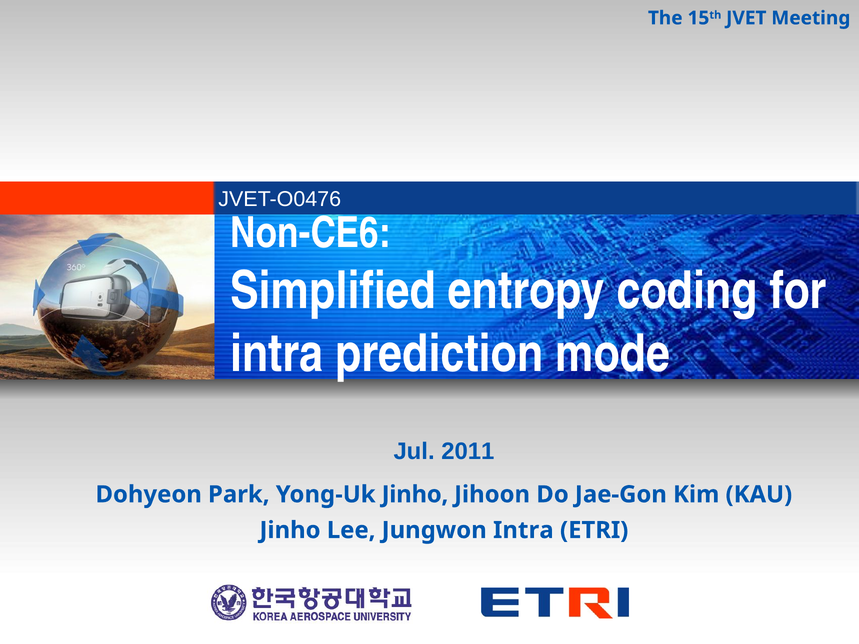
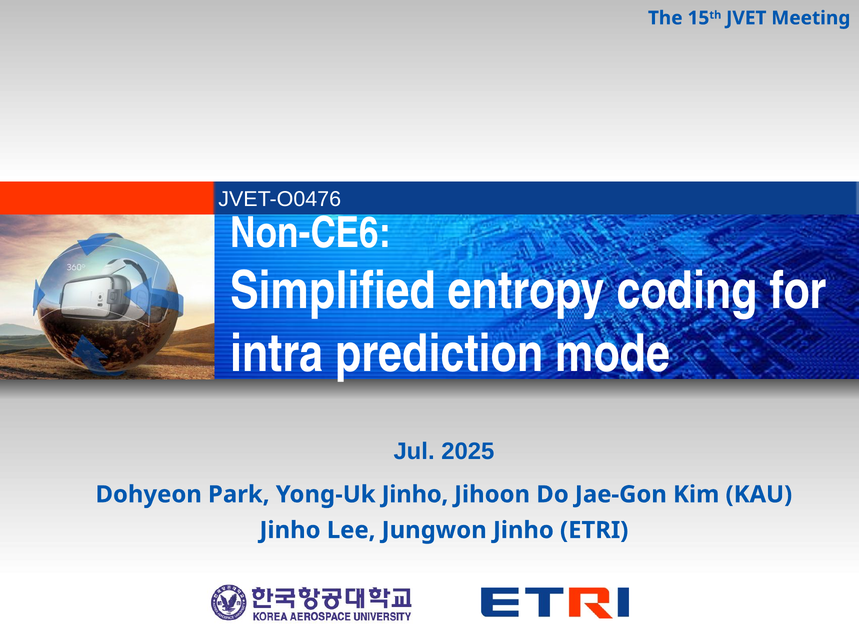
2011: 2011 -> 2025 (468, 452)
Jungwon Intra: Intra -> Jinho (523, 530)
